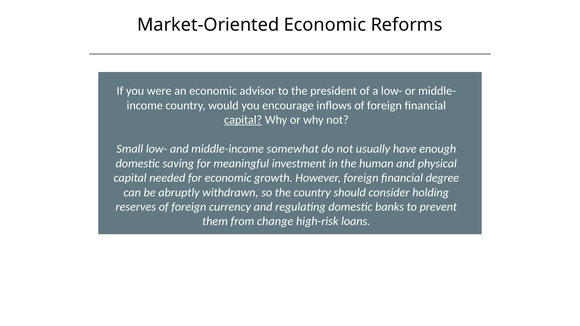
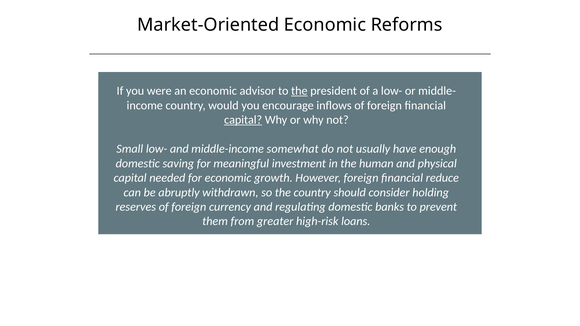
the underline: none -> present (299, 91)
degree: degree -> reduce (442, 178)
change: change -> greater (275, 222)
